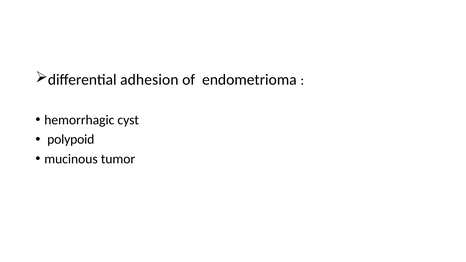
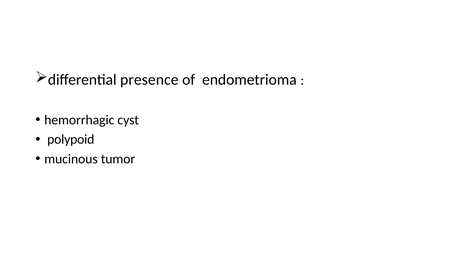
adhesion: adhesion -> presence (149, 80)
